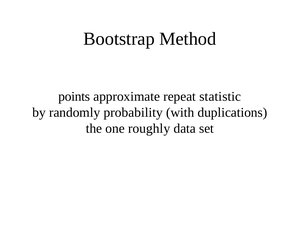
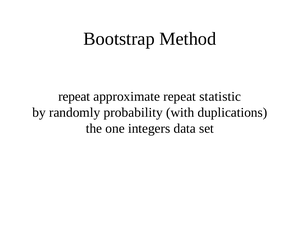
points: points -> repeat (74, 96)
roughly: roughly -> integers (149, 128)
